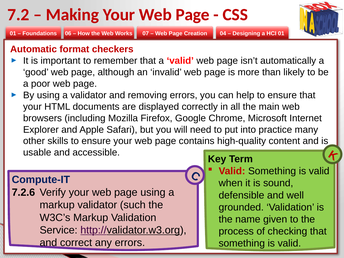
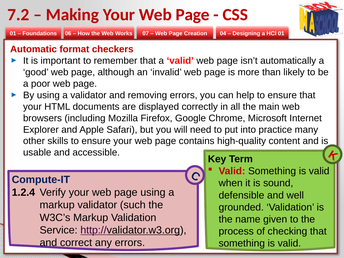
7.2.6: 7.2.6 -> 1.2.4 (23, 192)
